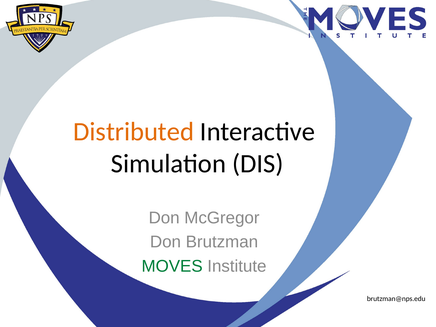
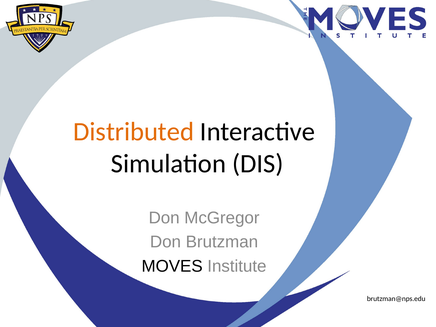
MOVES colour: green -> black (172, 266)
